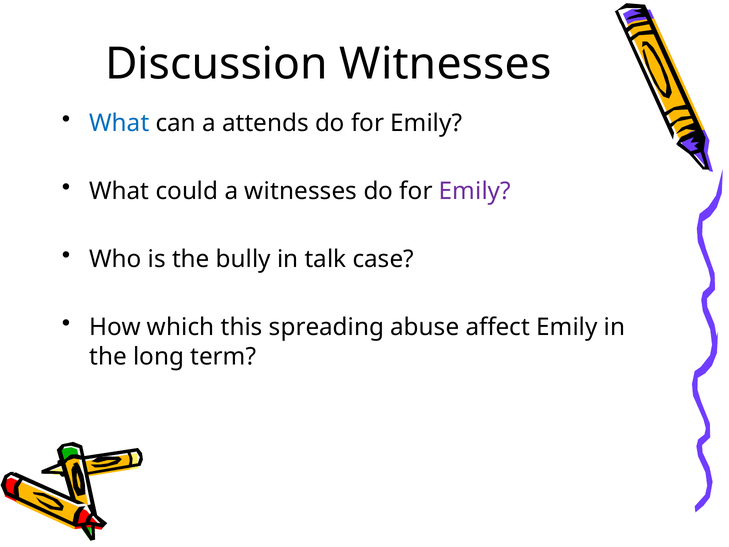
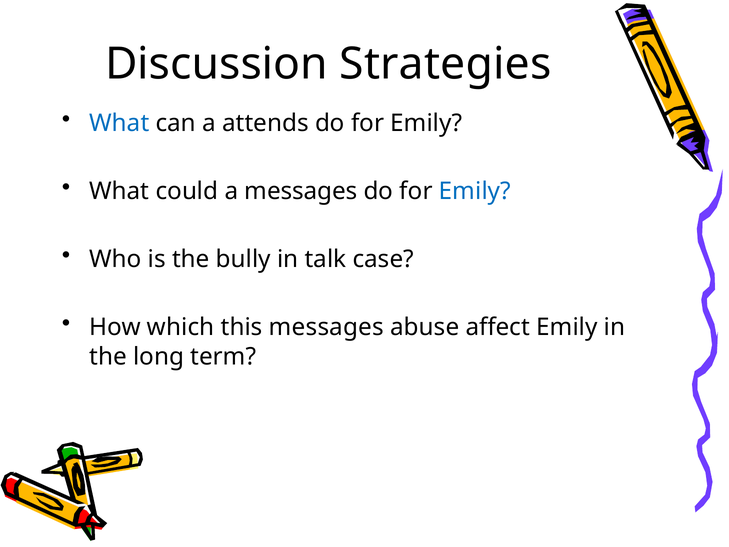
Discussion Witnesses: Witnesses -> Strategies (445, 64)
a witnesses: witnesses -> messages (301, 191)
Emily colour: purple -> blue (475, 191)
this spreading: spreading -> messages (326, 327)
